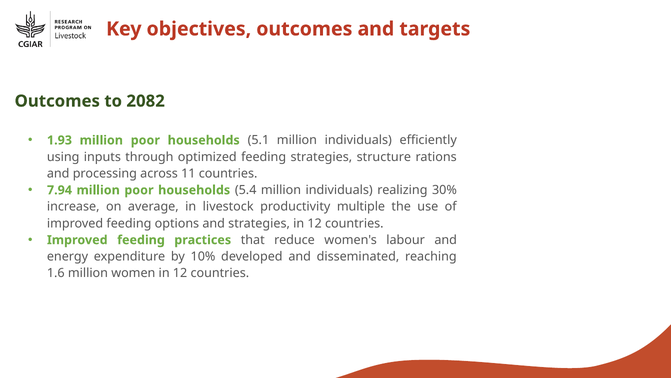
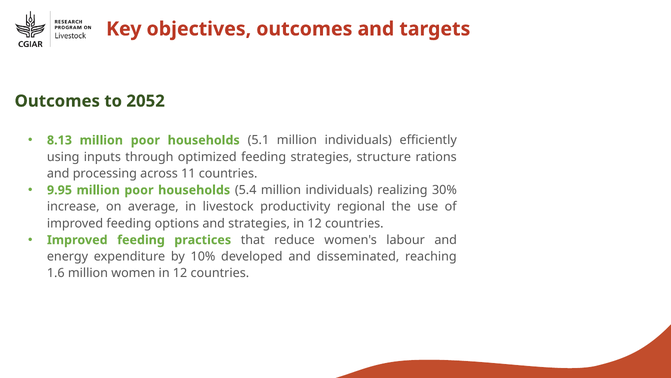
2082: 2082 -> 2052 (146, 101)
1.93: 1.93 -> 8.13 (59, 140)
7.94: 7.94 -> 9.95 (59, 190)
multiple: multiple -> regional (361, 206)
